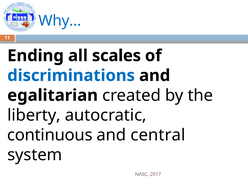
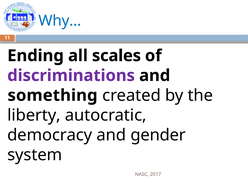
discriminations colour: blue -> purple (71, 76)
egalitarian: egalitarian -> something (53, 95)
continuous: continuous -> democracy (50, 135)
central: central -> gender (158, 135)
